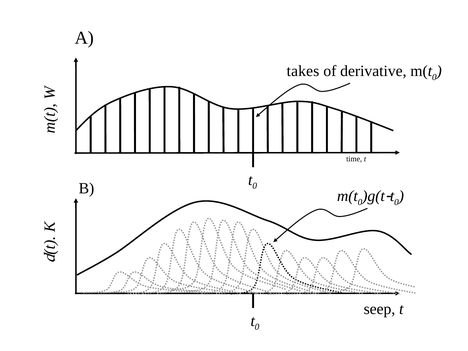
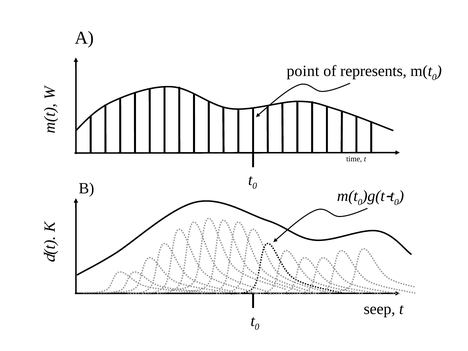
takes: takes -> point (303, 71)
derivative: derivative -> represents (373, 71)
